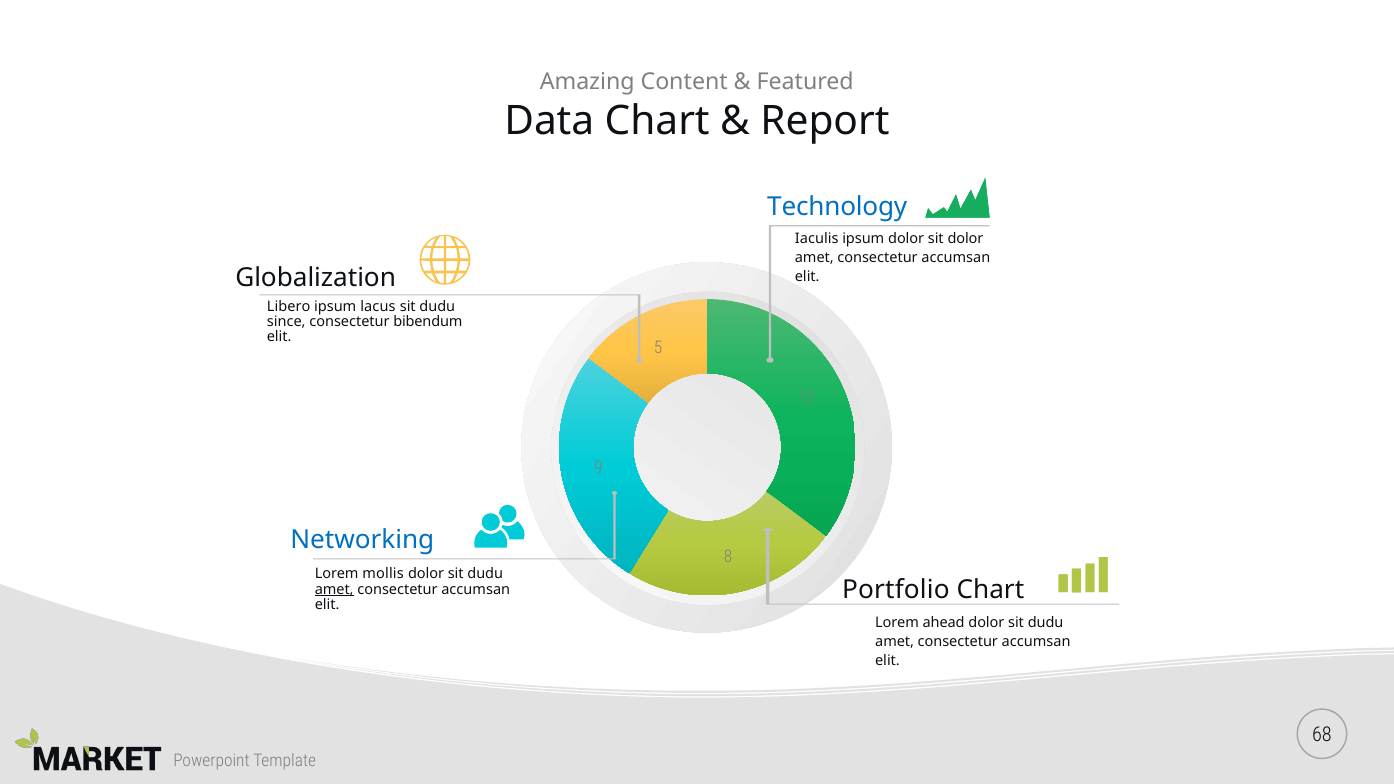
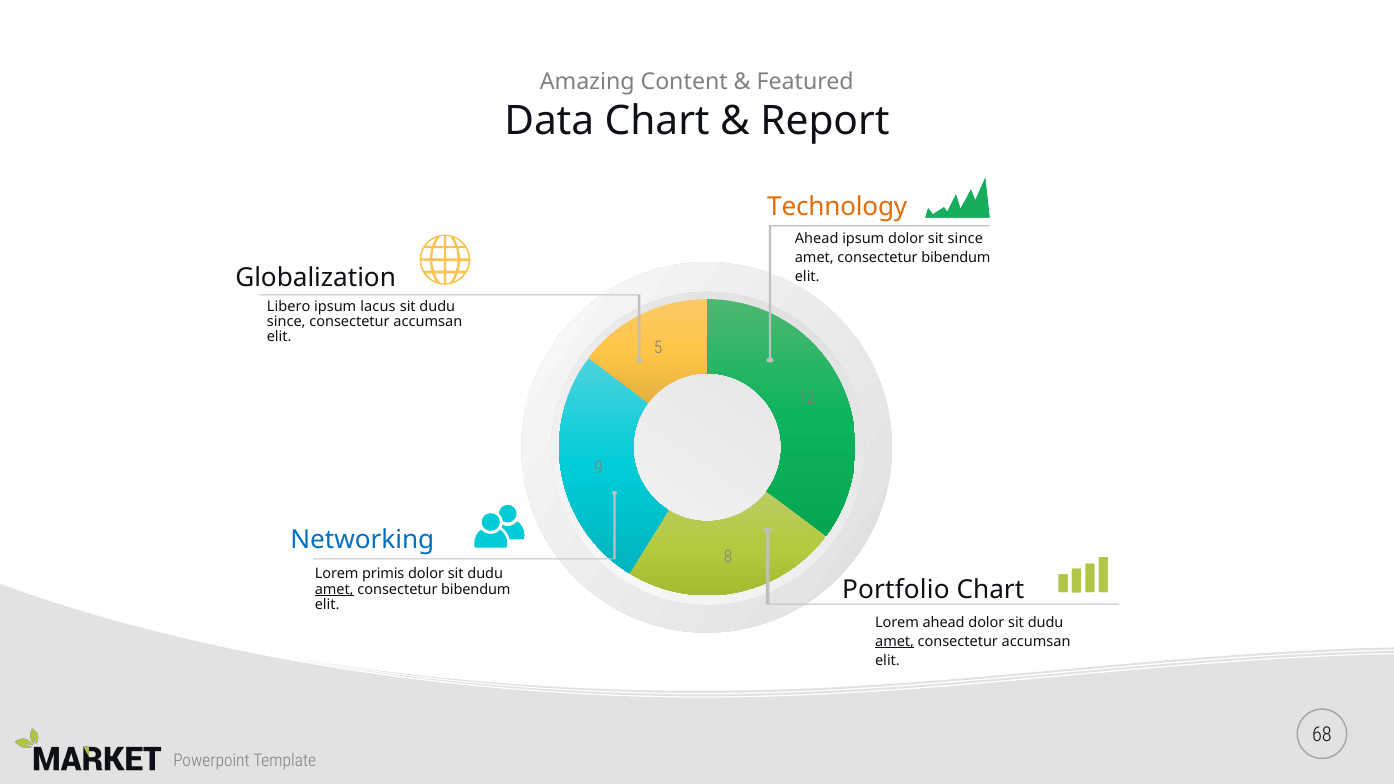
Technology colour: blue -> orange (837, 207)
Iaculis: Iaculis -> Ahead (817, 239)
sit dolor: dolor -> since (965, 239)
accumsan: accumsan -> bibendum (956, 258)
bibendum: bibendum -> accumsan (428, 322)
mollis: mollis -> primis (383, 574)
accumsan: accumsan -> bibendum (476, 589)
amet underline: none -> present (895, 642)
